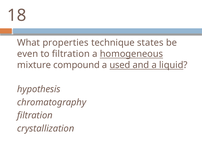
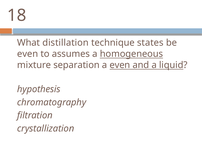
properties: properties -> distillation (66, 43)
to filtration: filtration -> assumes (71, 54)
compound: compound -> separation (77, 65)
a used: used -> even (120, 65)
